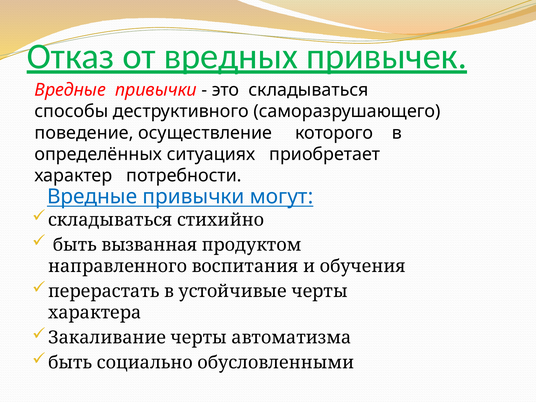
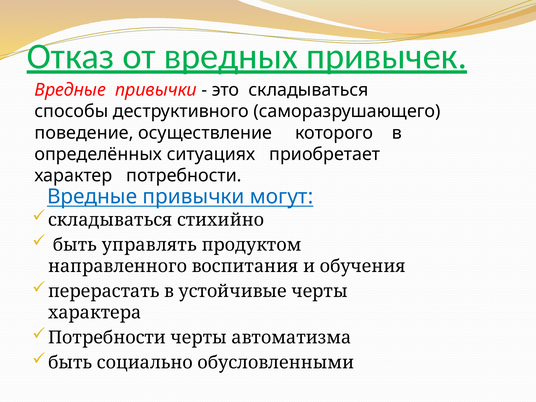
вызванная: вызванная -> управлять (149, 245)
Закаливание: Закаливание -> Потребности (107, 338)
